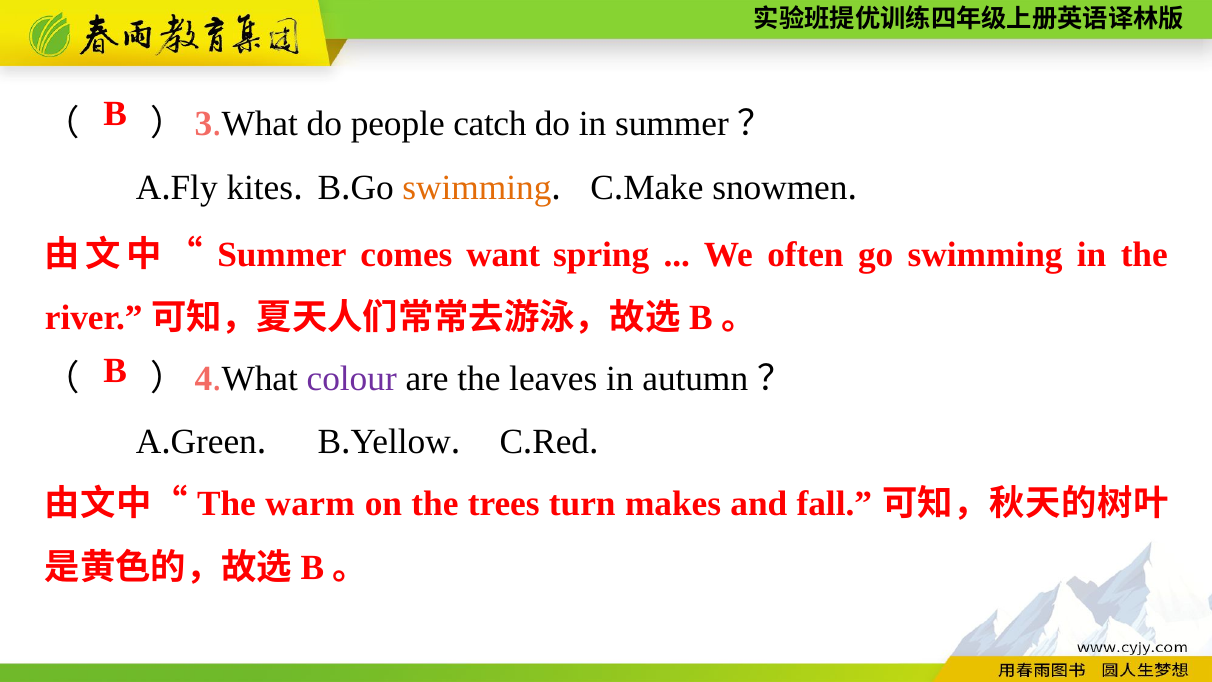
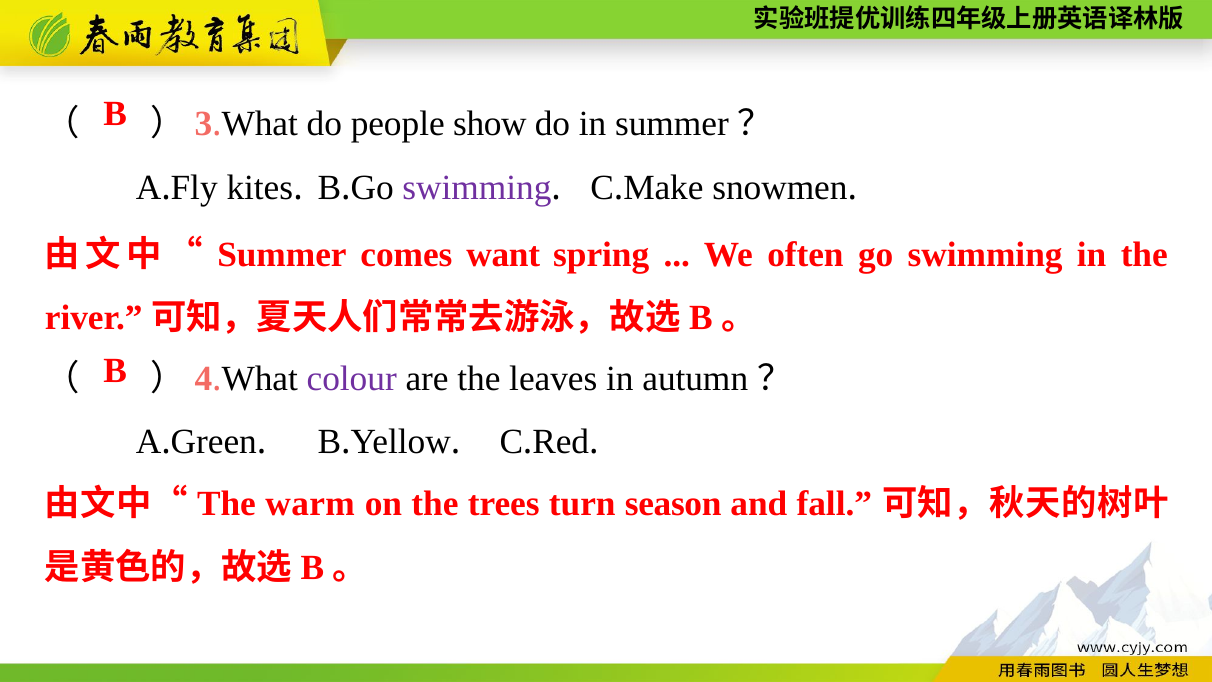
catch: catch -> show (490, 124)
swimming colour: orange -> purple (477, 187)
makes: makes -> season (673, 504)
